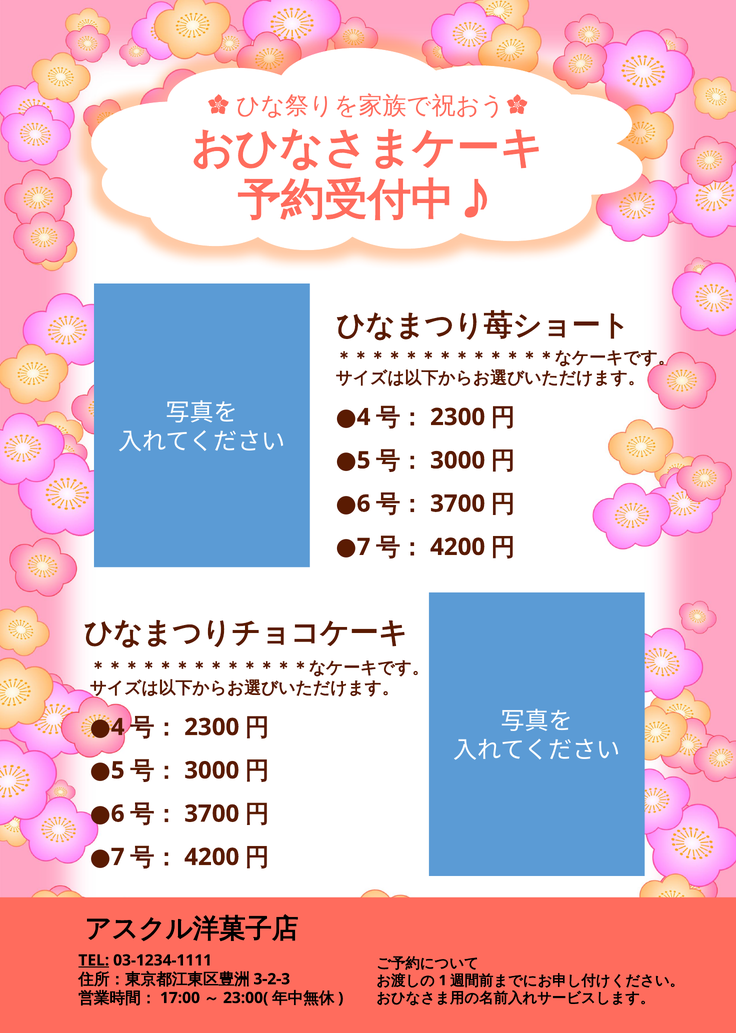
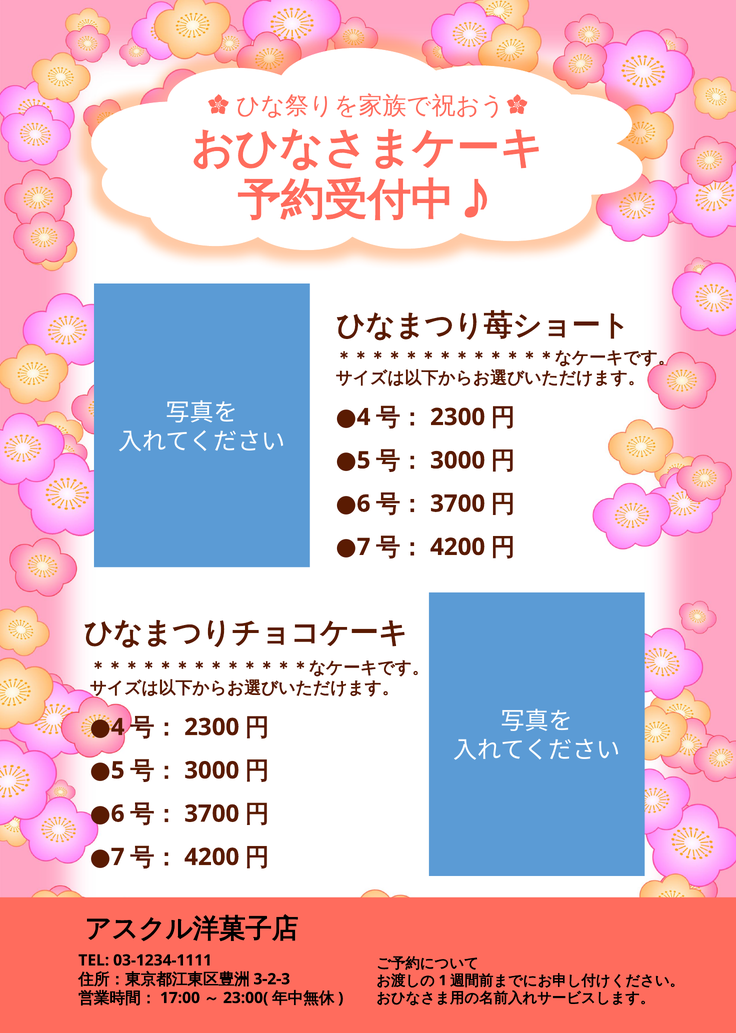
TEL underline: present -> none (94, 960)
